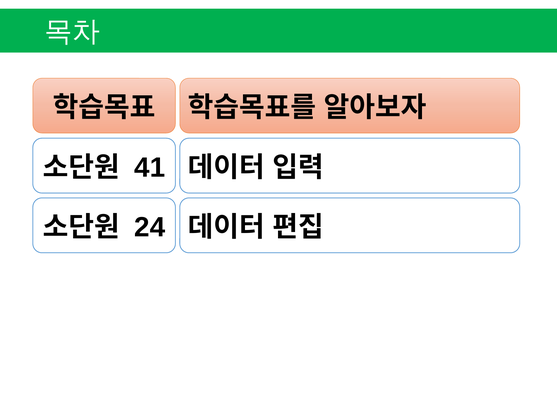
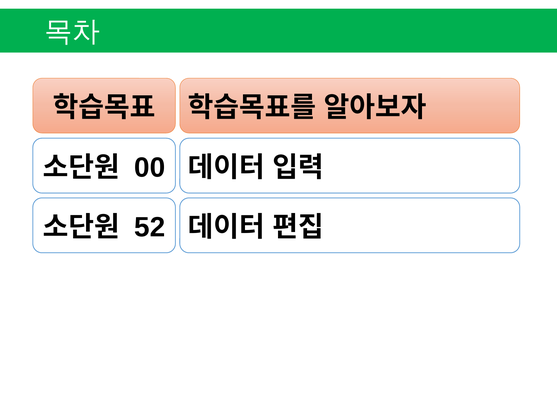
41: 41 -> 00 (150, 167)
24: 24 -> 52 (150, 227)
